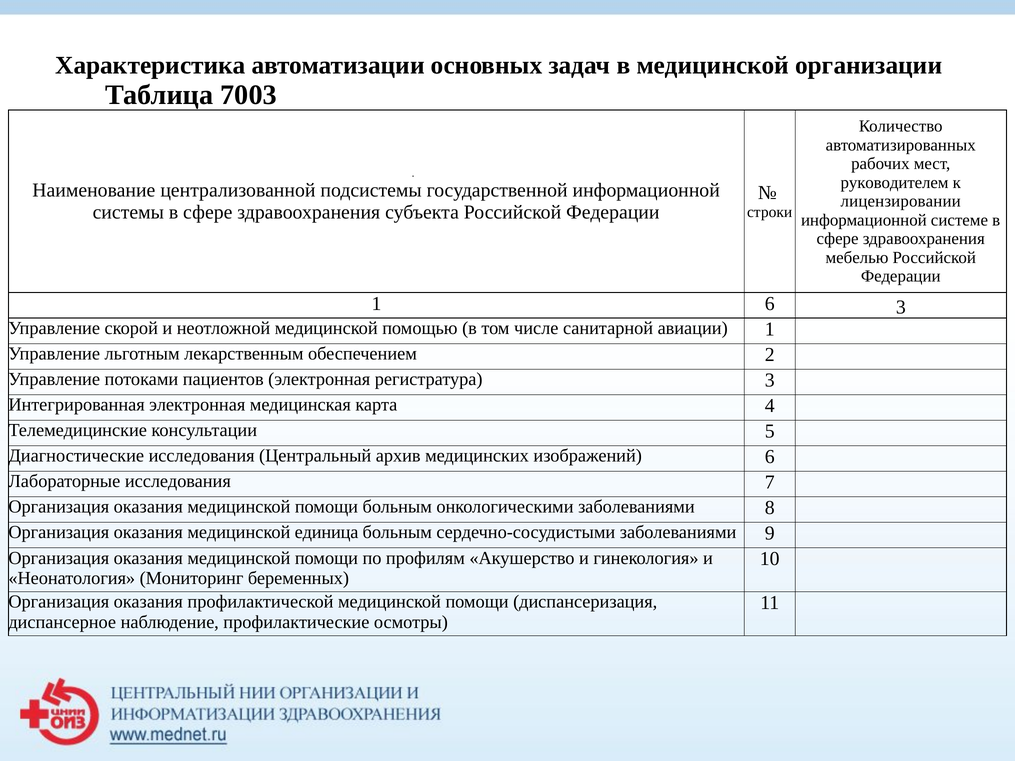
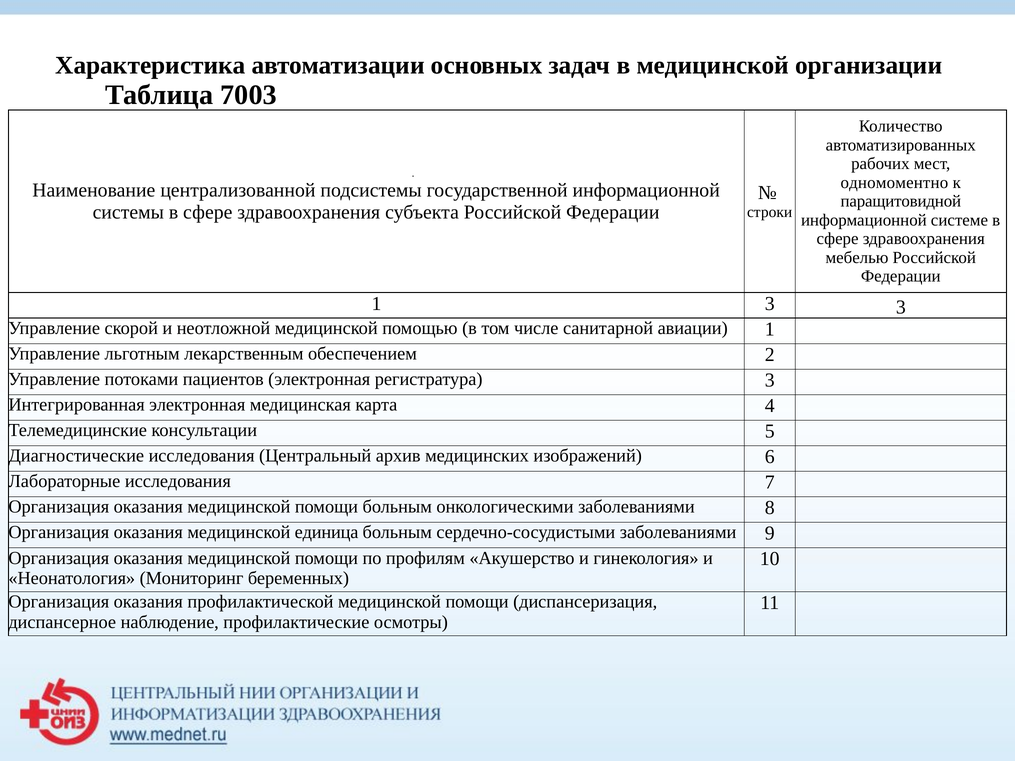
руководителем: руководителем -> одномоментно (894, 183)
лицензировании: лицензировании -> паращитовидной (901, 201)
1 6: 6 -> 3 (770, 304)
